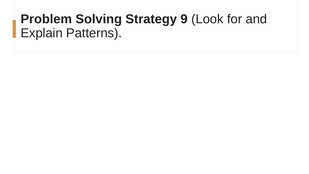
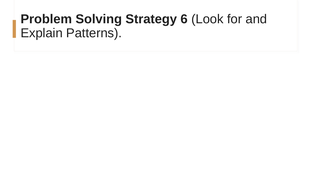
9: 9 -> 6 (184, 19)
